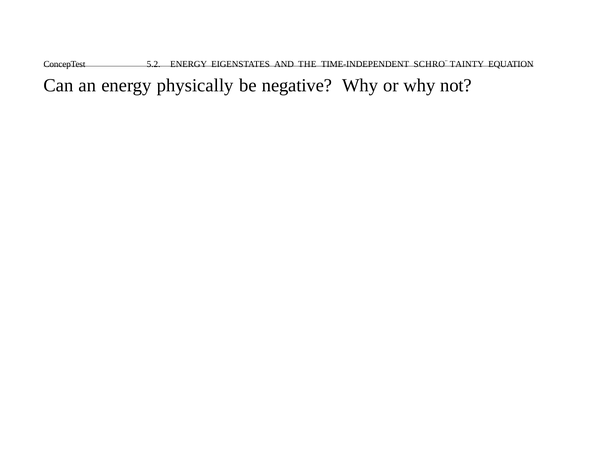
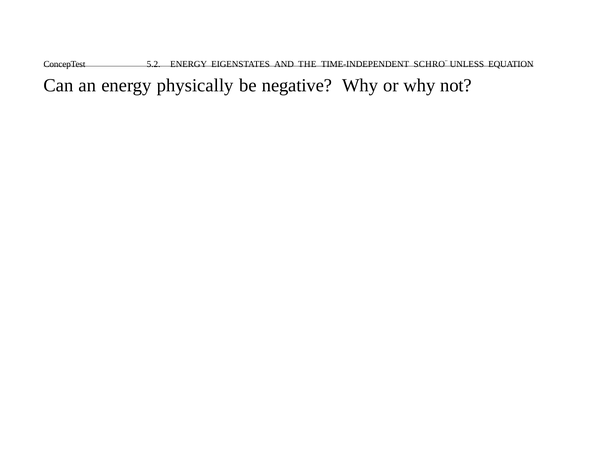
TAINTY: TAINTY -> UNLESS (467, 64)
